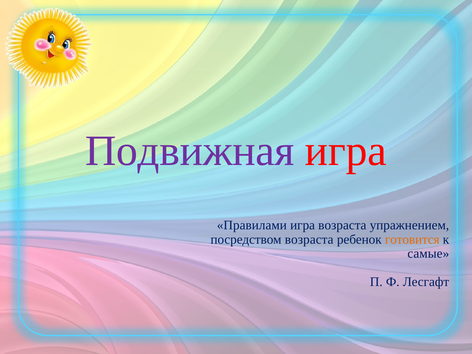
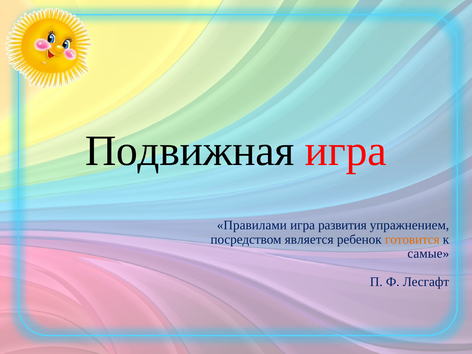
Подвижная colour: purple -> black (190, 151)
игра возраста: возраста -> развития (342, 225)
посредством возраста: возраста -> является (309, 239)
